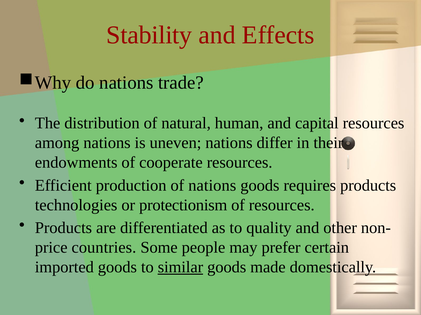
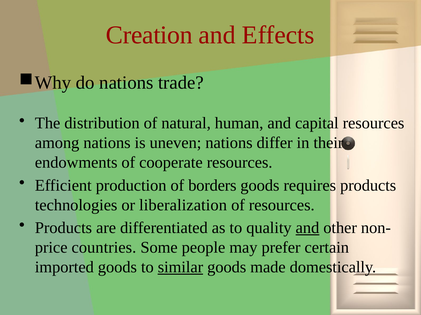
Stability: Stability -> Creation (149, 35)
of nations: nations -> borders (212, 186)
protectionism: protectionism -> liberalization (183, 205)
and underline: none -> present (307, 228)
